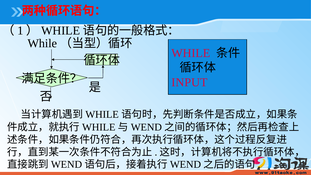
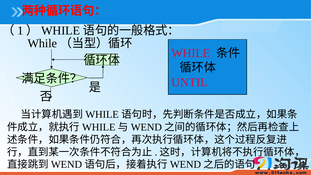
INPUT: INPUT -> UNTIL (189, 82)
